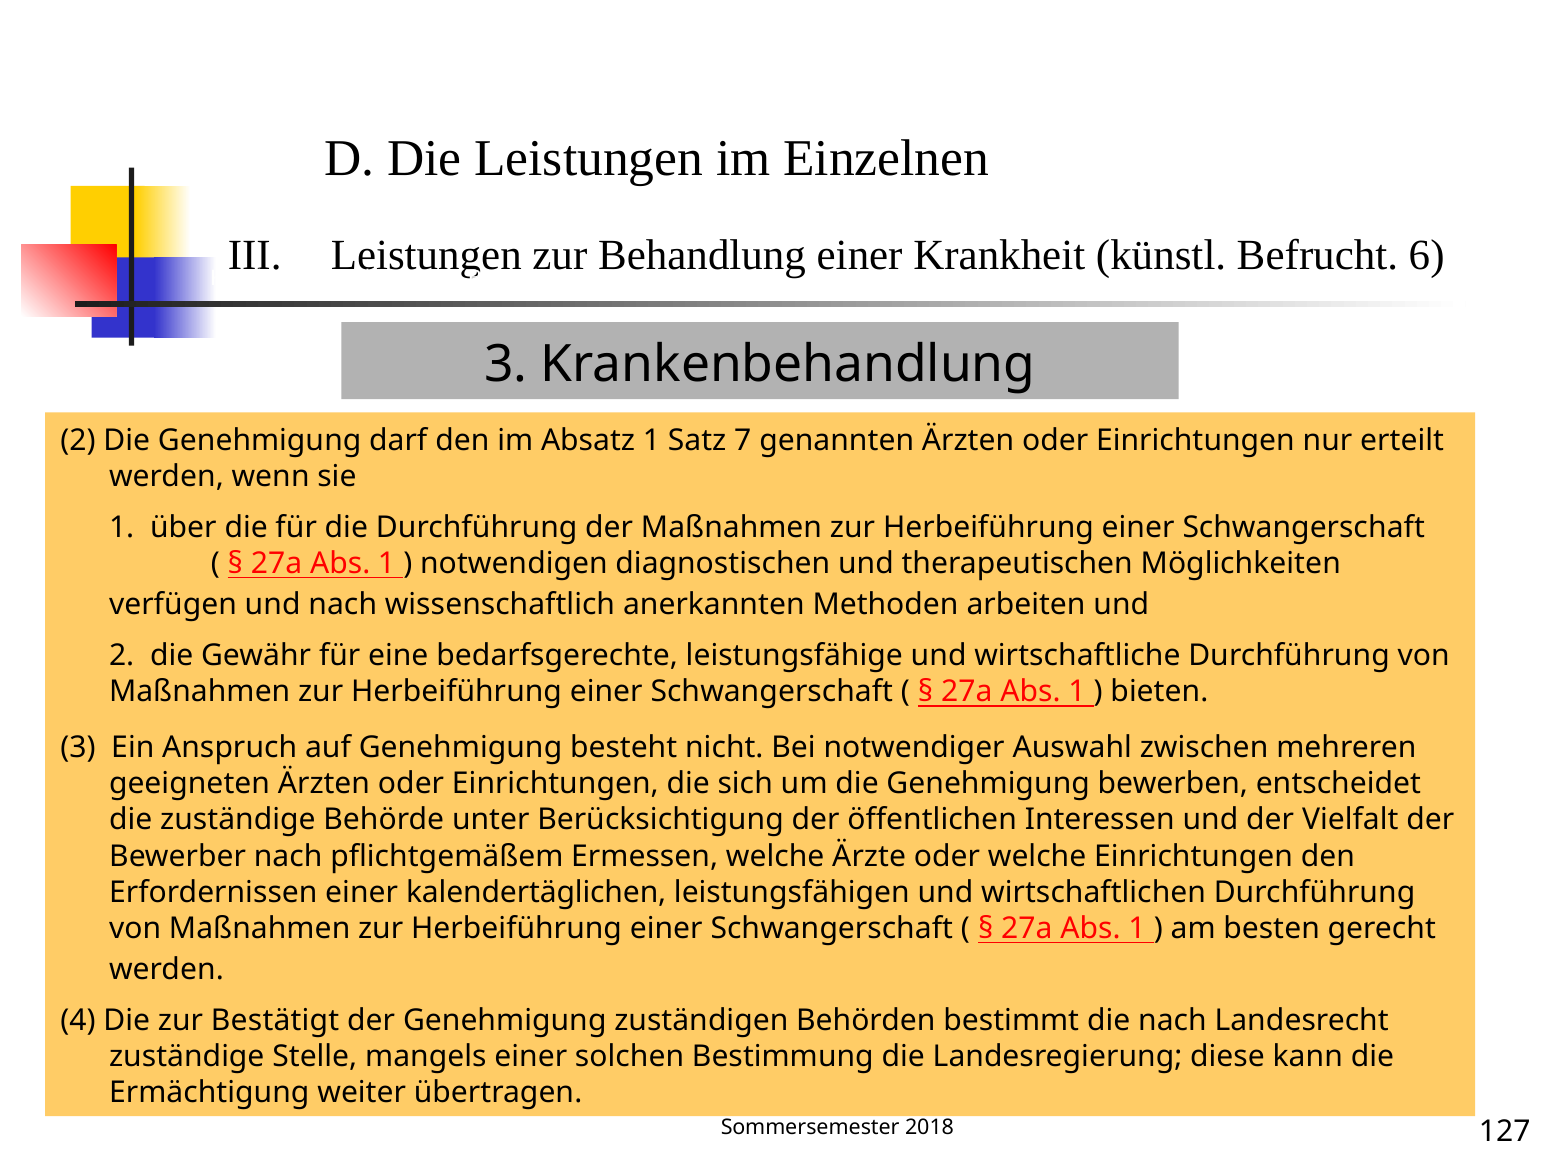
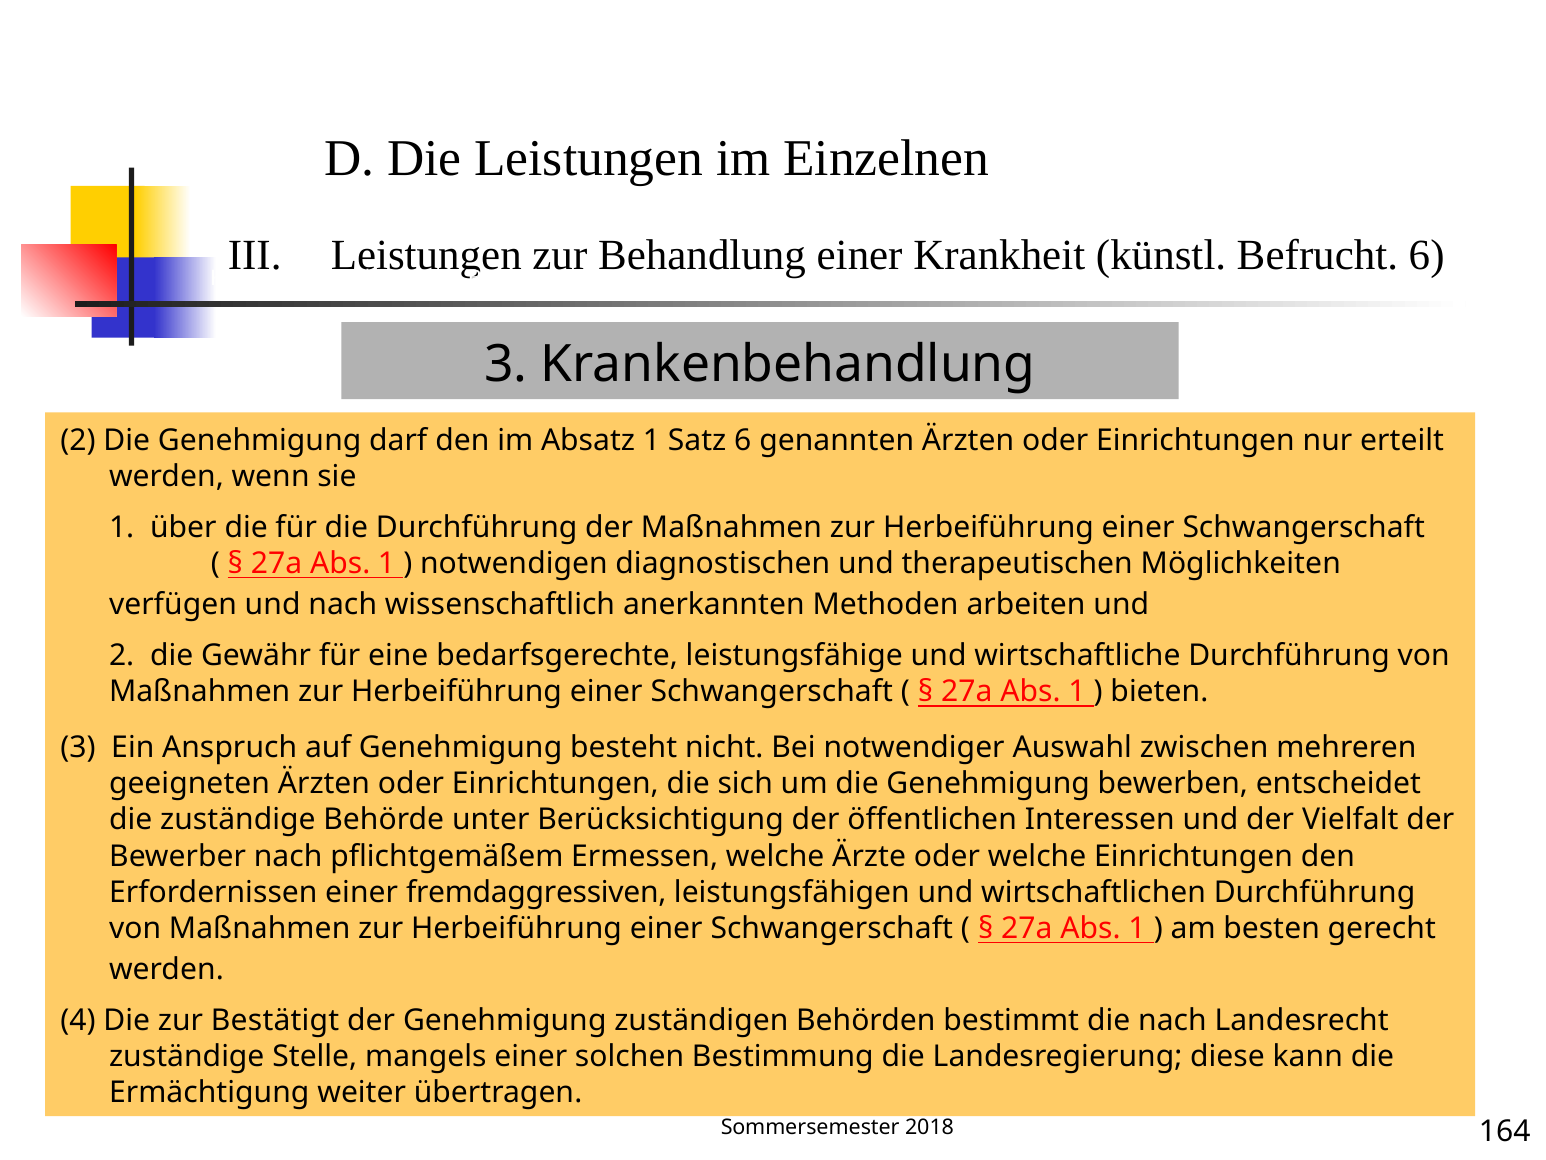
Satz 7: 7 -> 6 (743, 440)
kalendertäglichen: kalendertäglichen -> fremdaggressiven (536, 892)
127: 127 -> 164 (1505, 1131)
